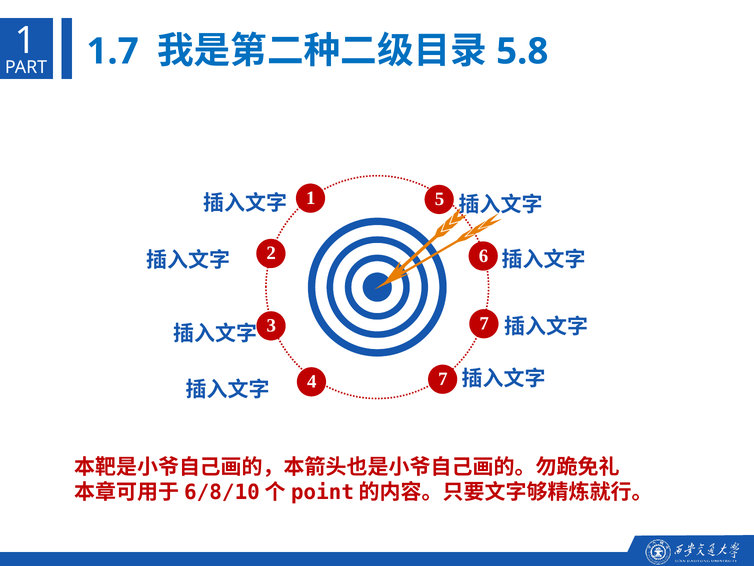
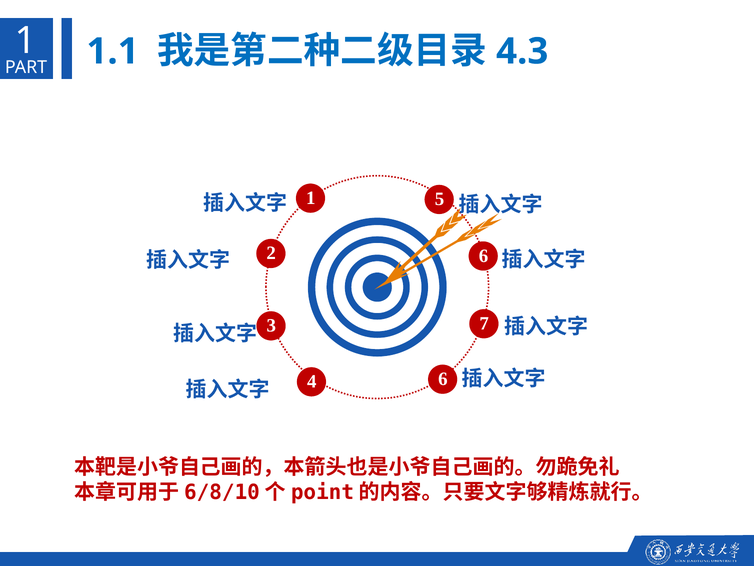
1.7: 1.7 -> 1.1 (113, 51)
5.8: 5.8 -> 4.3 (522, 51)
4 7: 7 -> 6 (443, 379)
